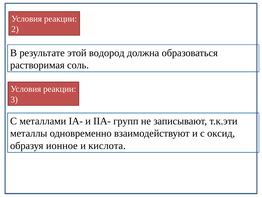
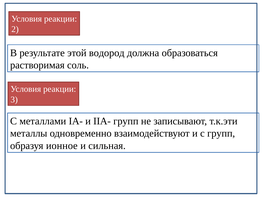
с оксид: оксид -> групп (221, 133)
кислота: кислота -> сильная (107, 145)
